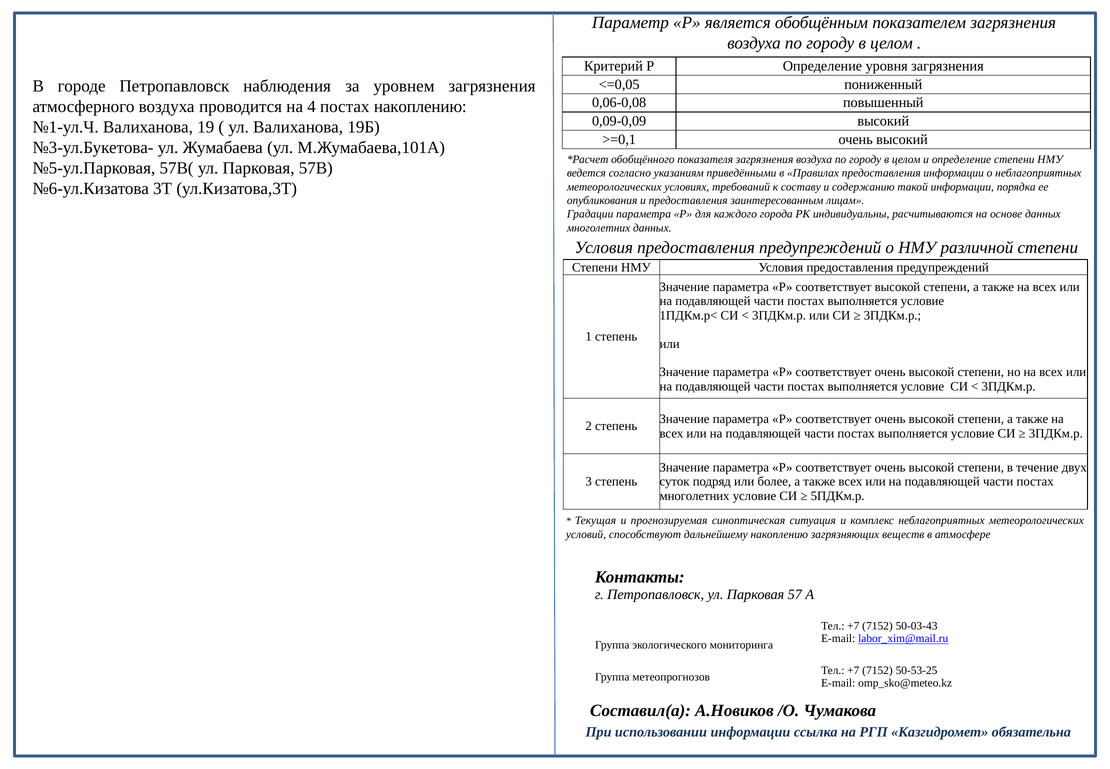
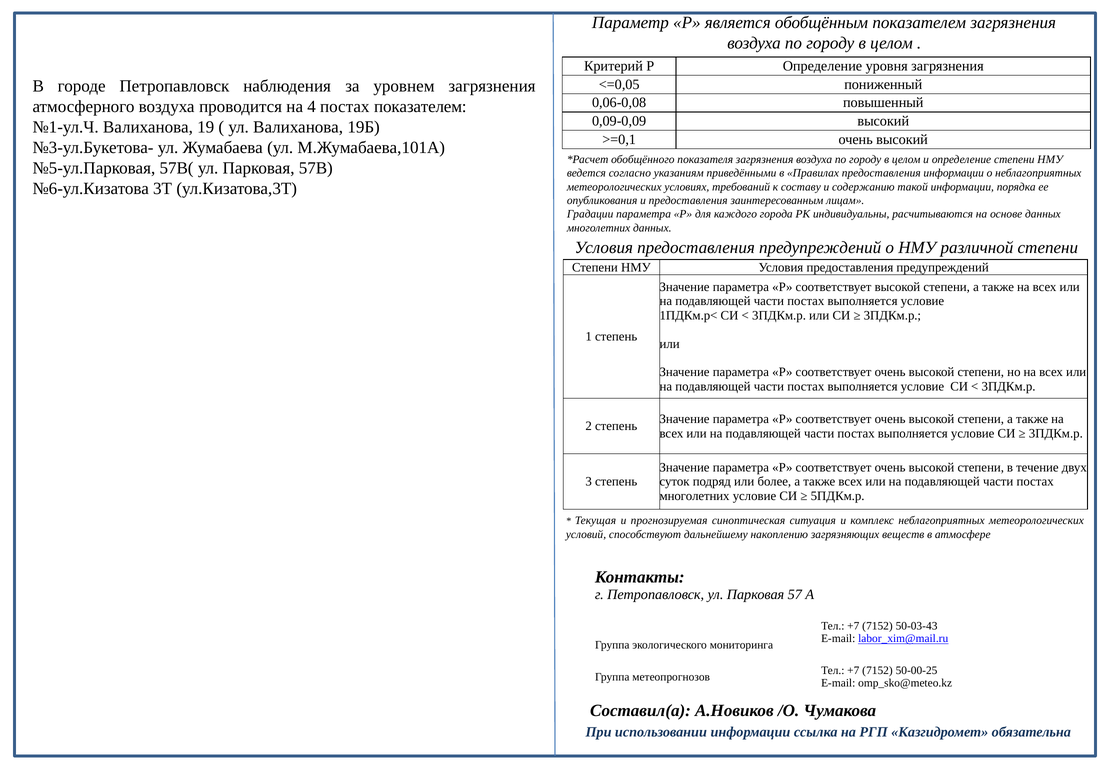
постах накоплению: накоплению -> показателем (420, 106)
50-53-25: 50-53-25 -> 50-00-25 (917, 670)
